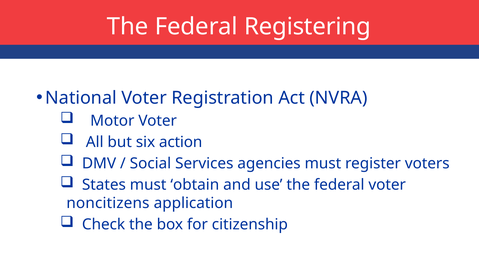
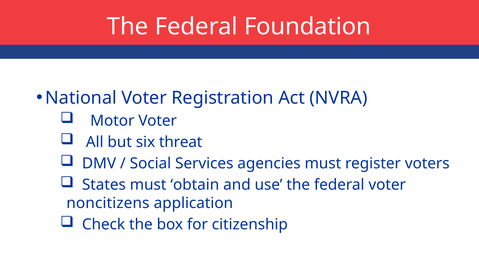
Registering: Registering -> Foundation (307, 27)
action: action -> threat (181, 142)
